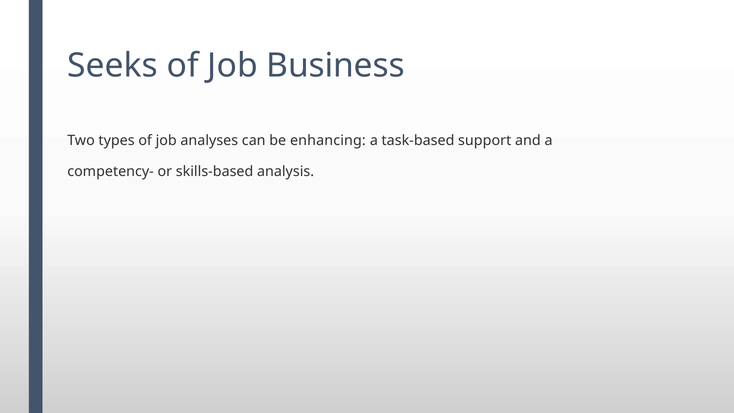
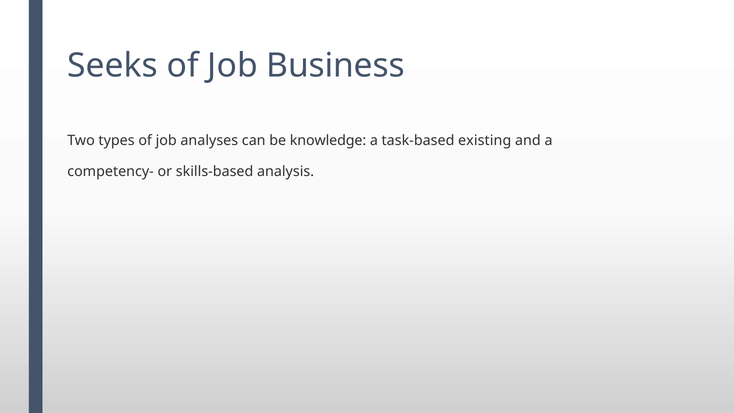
enhancing: enhancing -> knowledge (328, 140)
support: support -> existing (485, 140)
